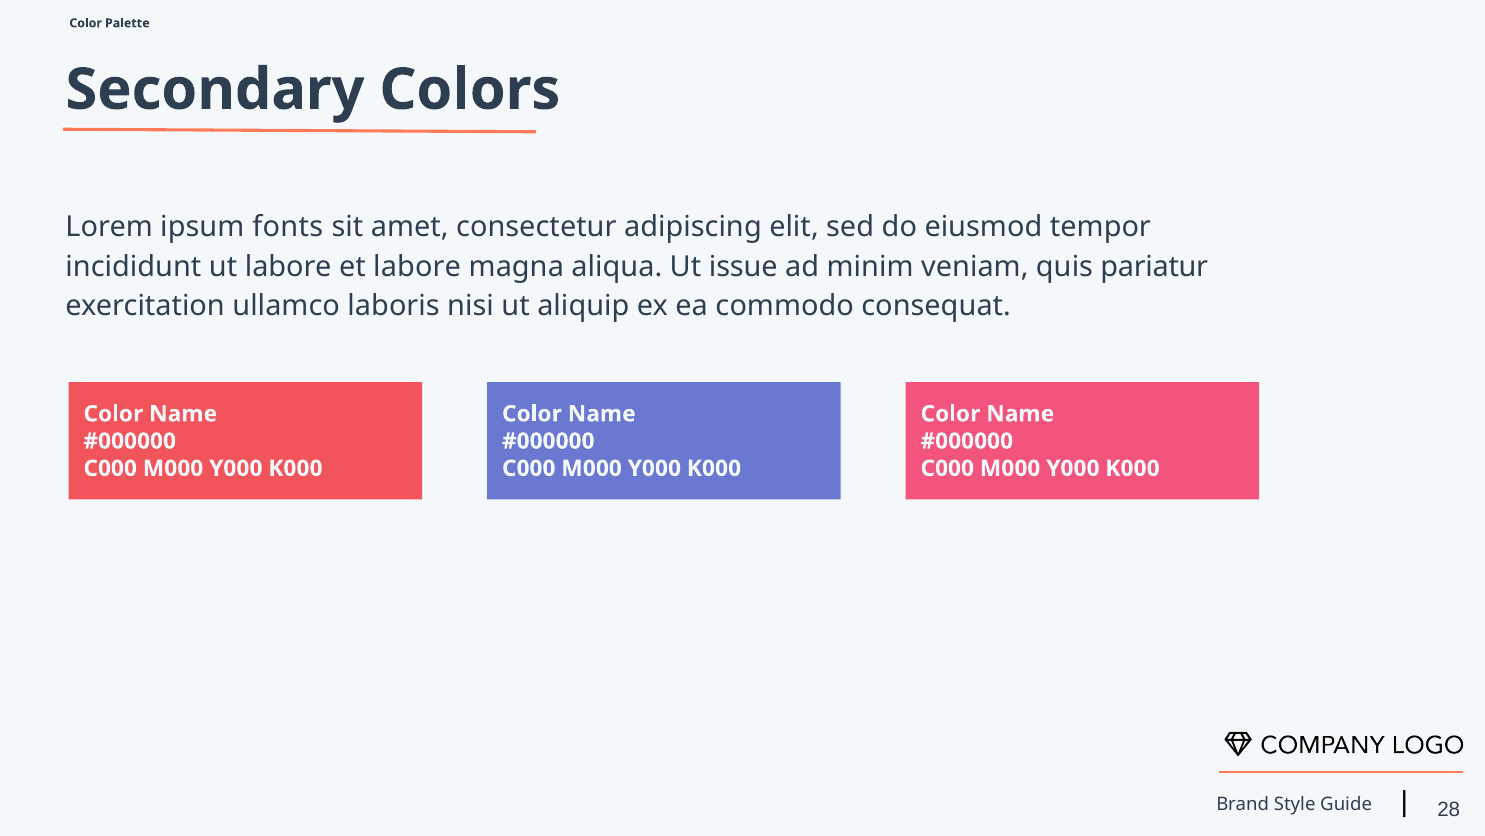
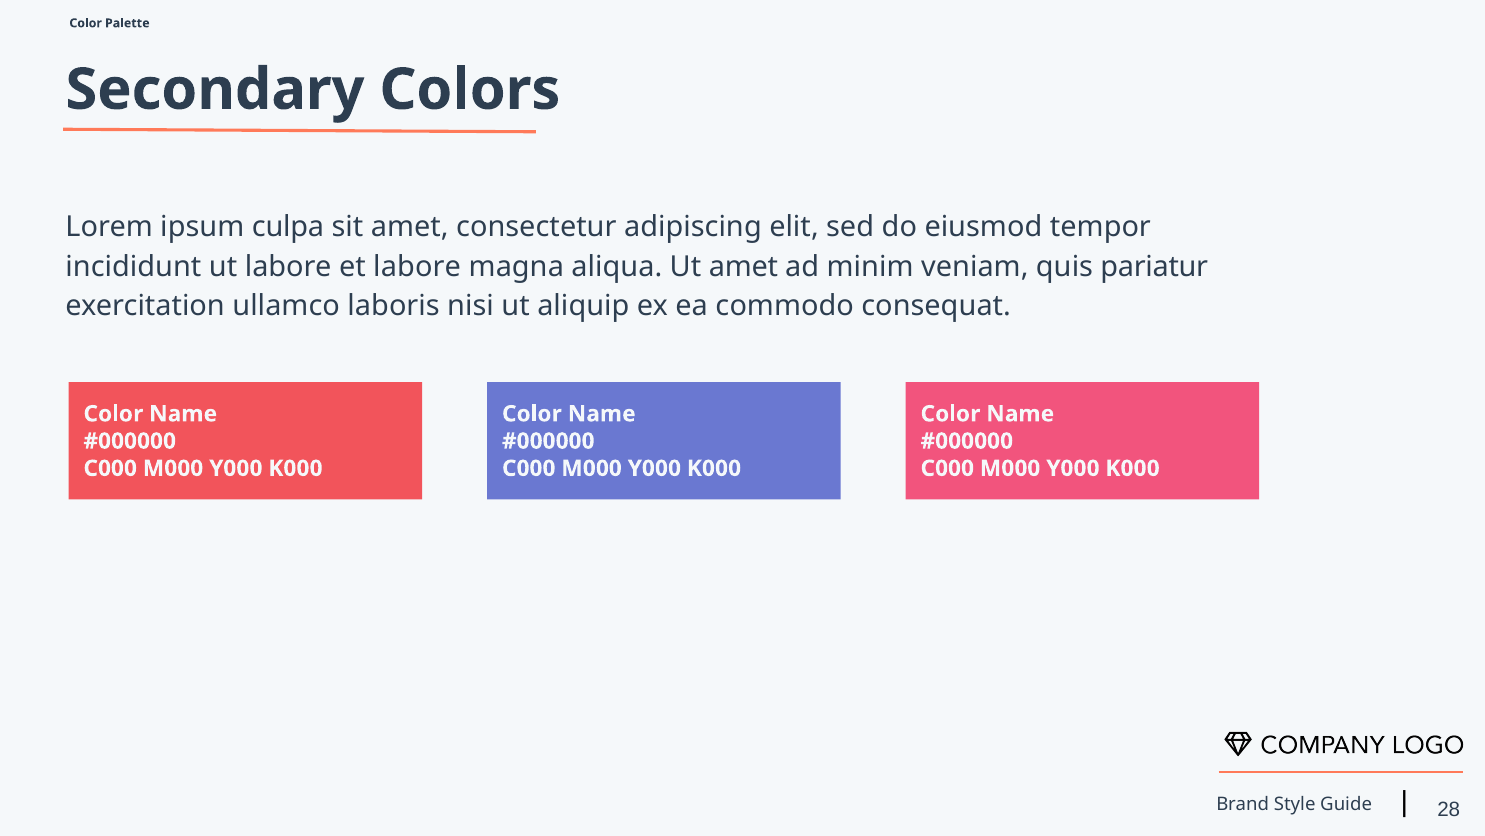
fonts: fonts -> culpa (288, 226)
Ut issue: issue -> amet (743, 266)
